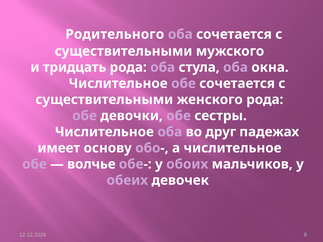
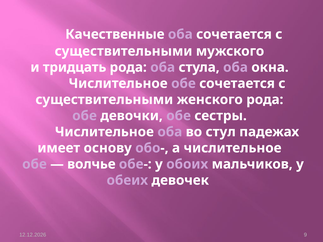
Родительного: Родительного -> Качественные (115, 34)
друг: друг -> стул (221, 132)
